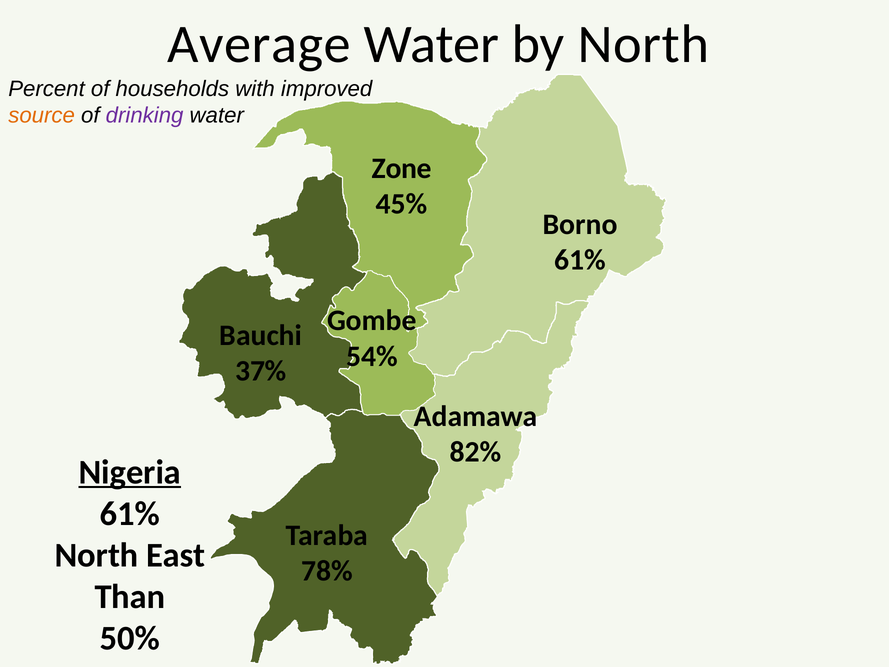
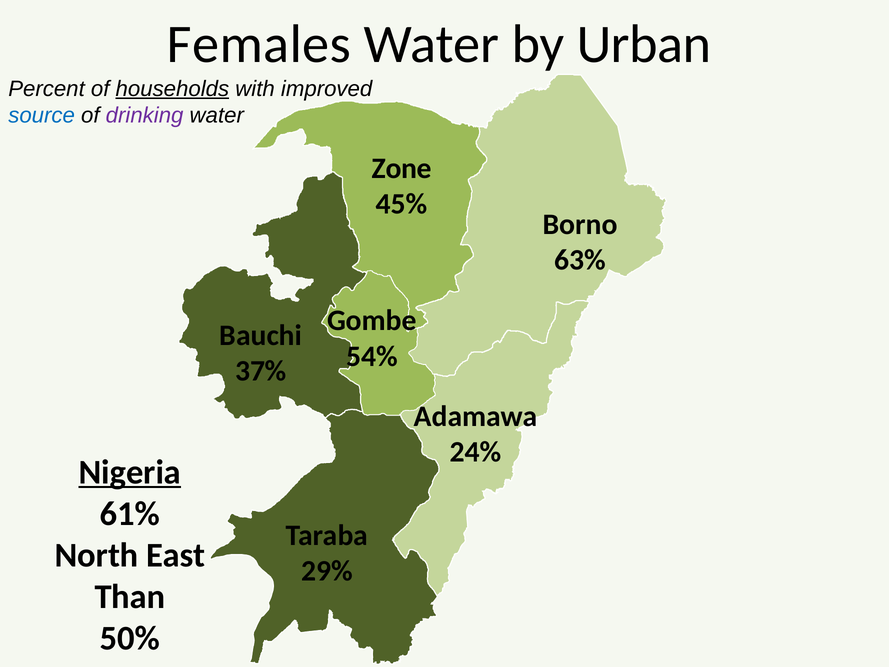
Average: Average -> Females (259, 45)
by North: North -> Urban (644, 45)
households underline: none -> present (172, 89)
source colour: orange -> blue (42, 115)
61%: 61% -> 63% (580, 260)
82%: 82% -> 24% (476, 452)
78%: 78% -> 29% (327, 571)
